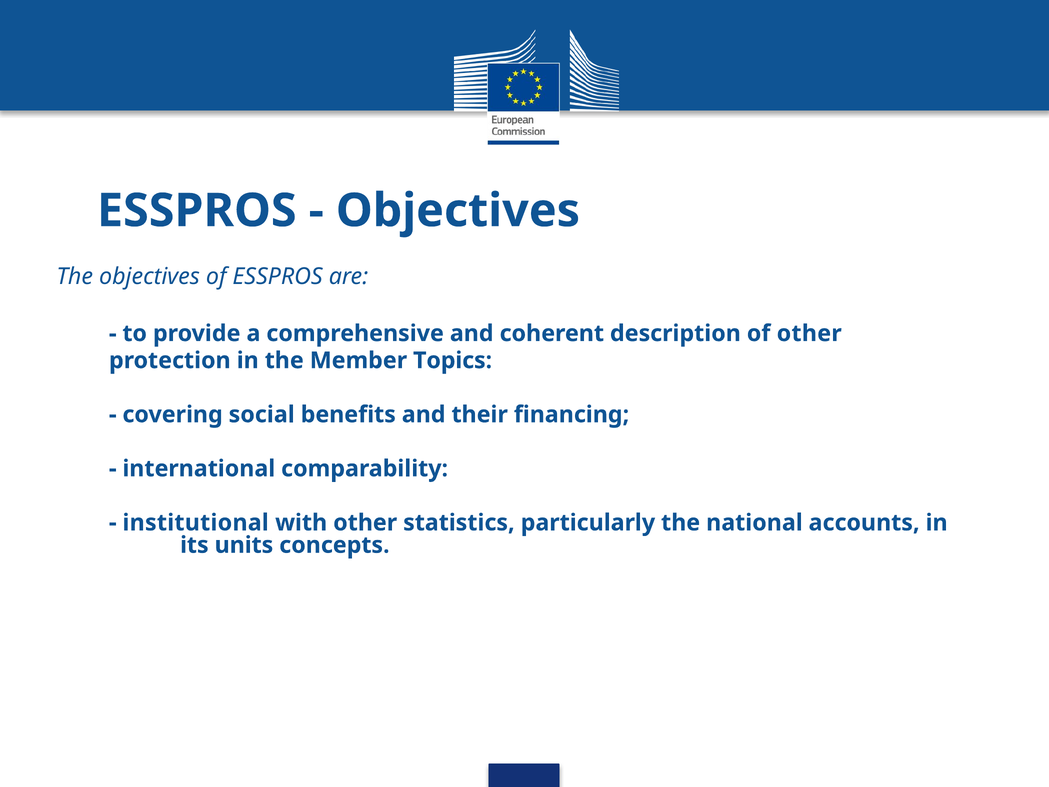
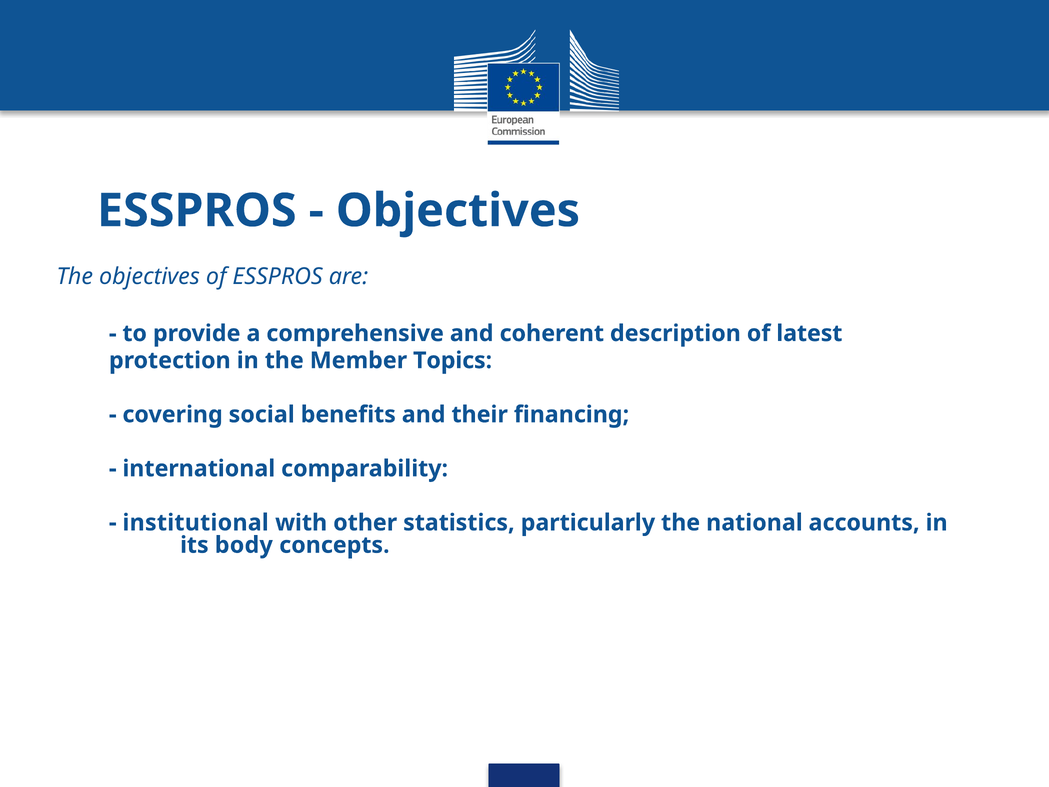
of other: other -> latest (809, 333)
units: units -> body (244, 545)
